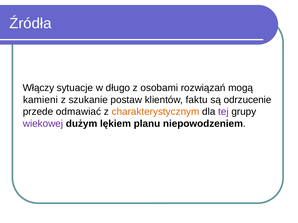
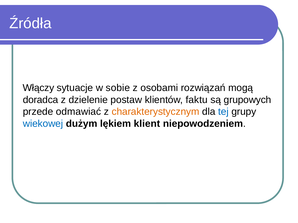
długo: długo -> sobie (118, 88)
kamieni: kamieni -> doradca (41, 100)
szukanie: szukanie -> dzielenie (88, 100)
odrzucenie: odrzucenie -> grupowych (248, 100)
tej colour: purple -> blue (223, 112)
wiekowej colour: purple -> blue (43, 124)
planu: planu -> klient (147, 124)
